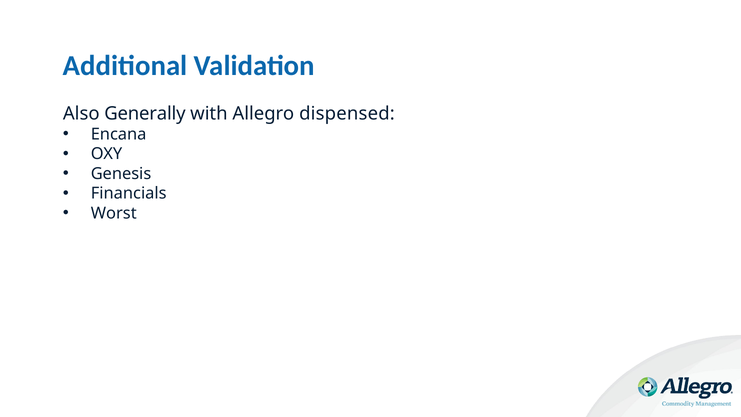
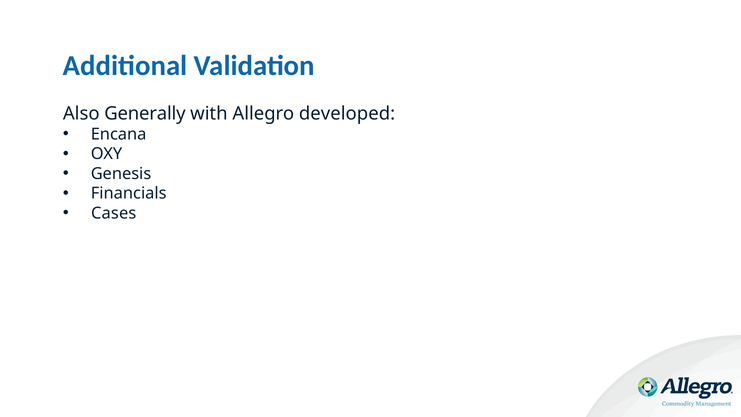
dispensed: dispensed -> developed (347, 113)
Worst: Worst -> Cases (114, 213)
